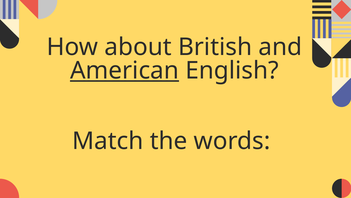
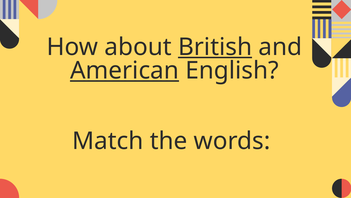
British underline: none -> present (215, 47)
